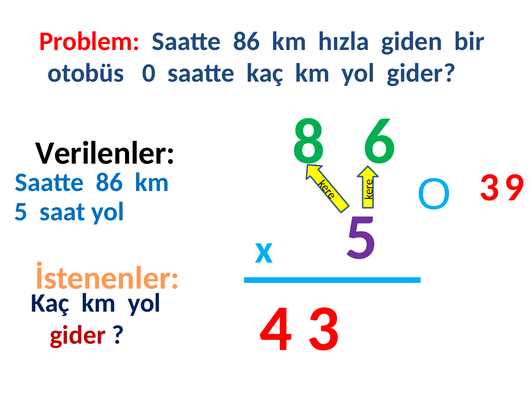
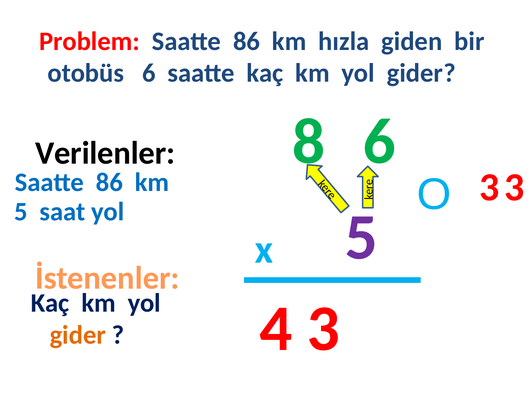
otobüs 0: 0 -> 6 (149, 73)
9: 9 -> 3 (514, 187)
gider colour: red -> orange (78, 335)
